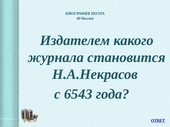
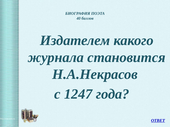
6543: 6543 -> 1247 (78, 94)
